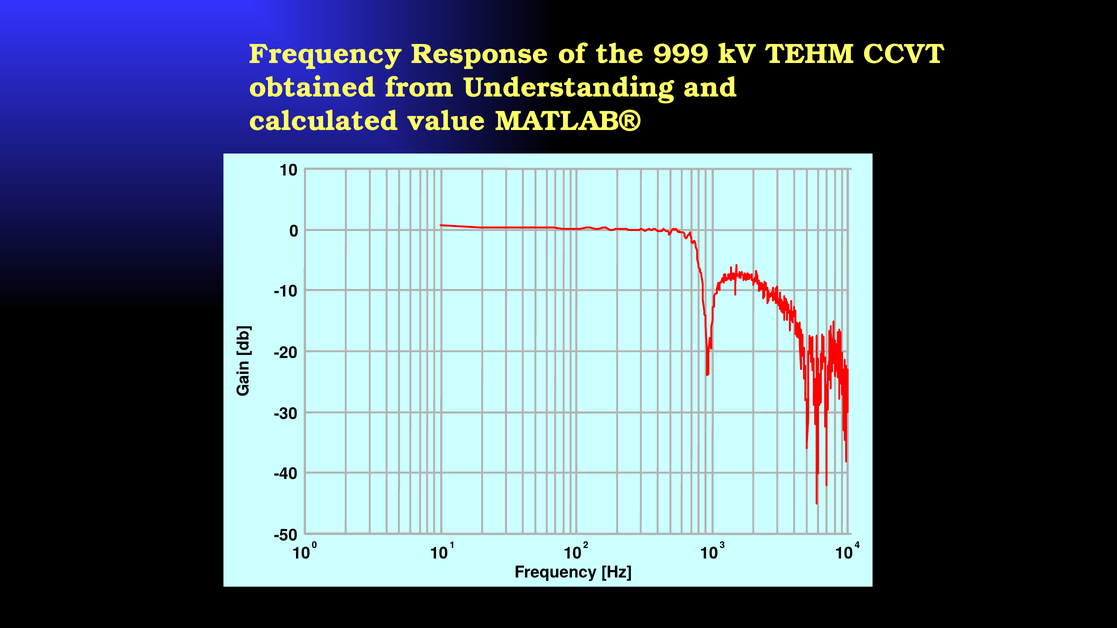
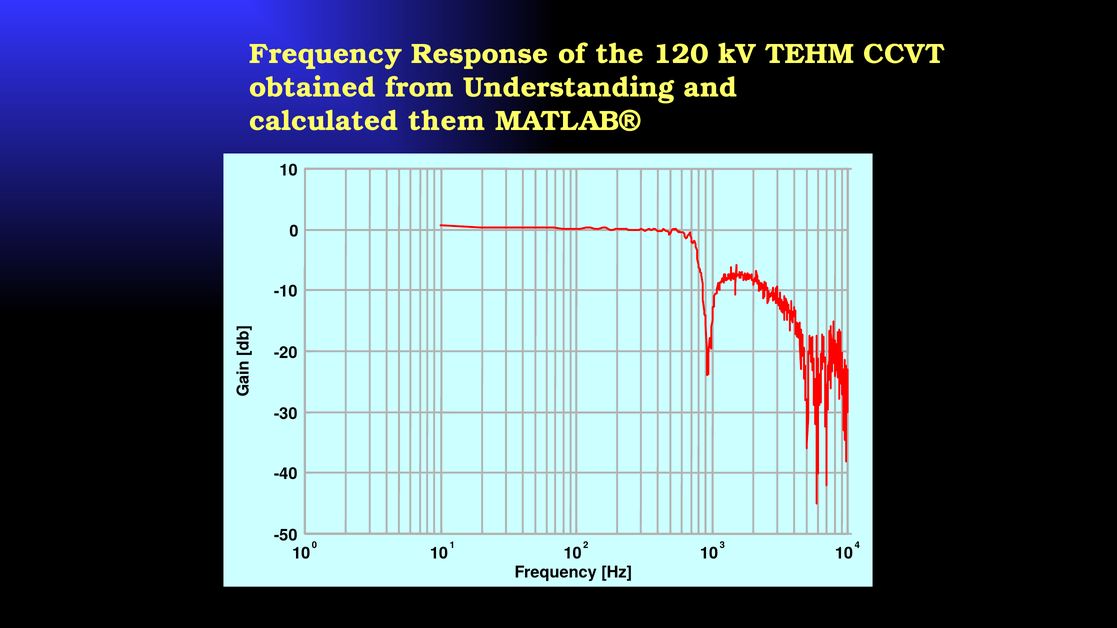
999: 999 -> 120 (681, 54)
value: value -> them (447, 121)
